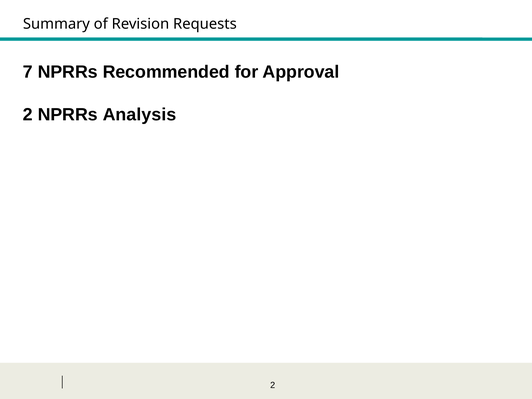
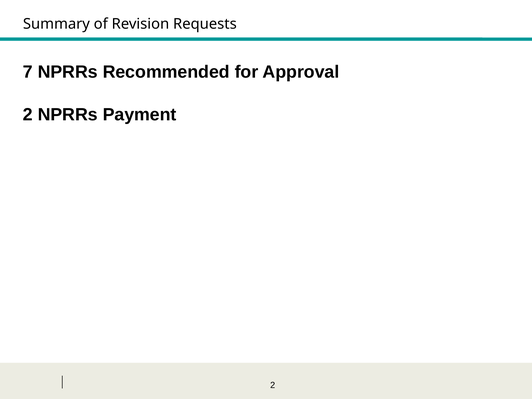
Analysis: Analysis -> Payment (140, 115)
